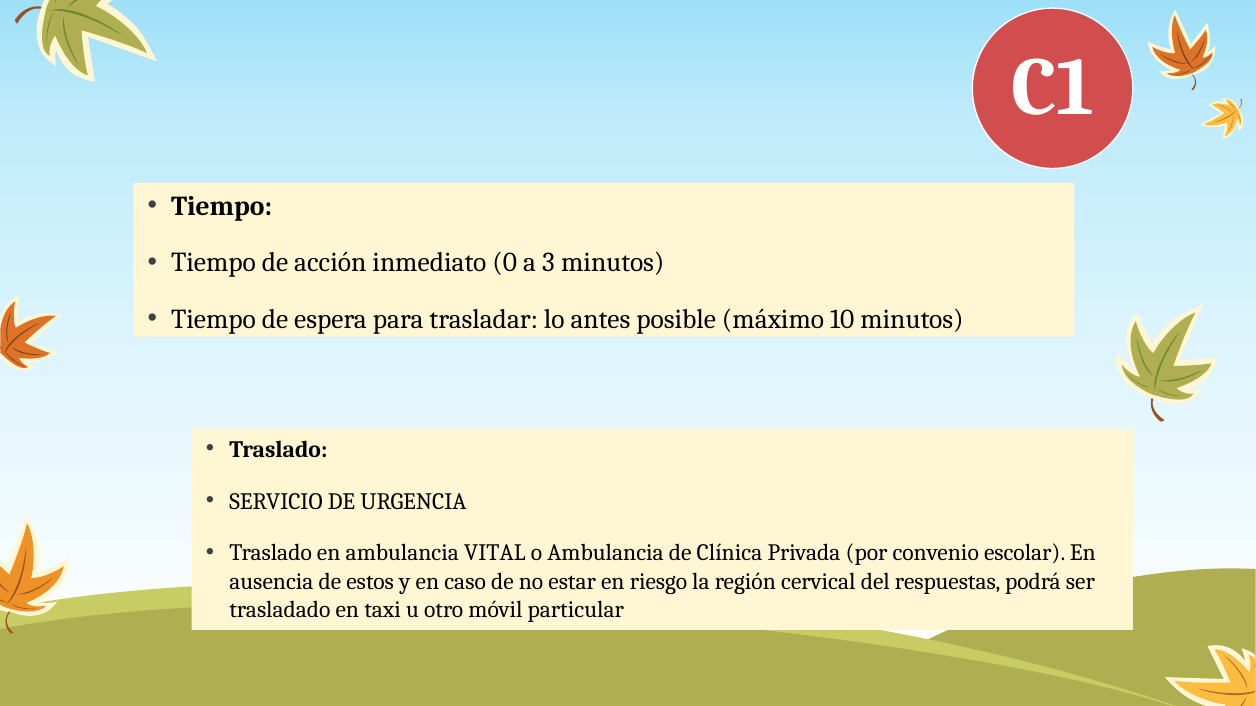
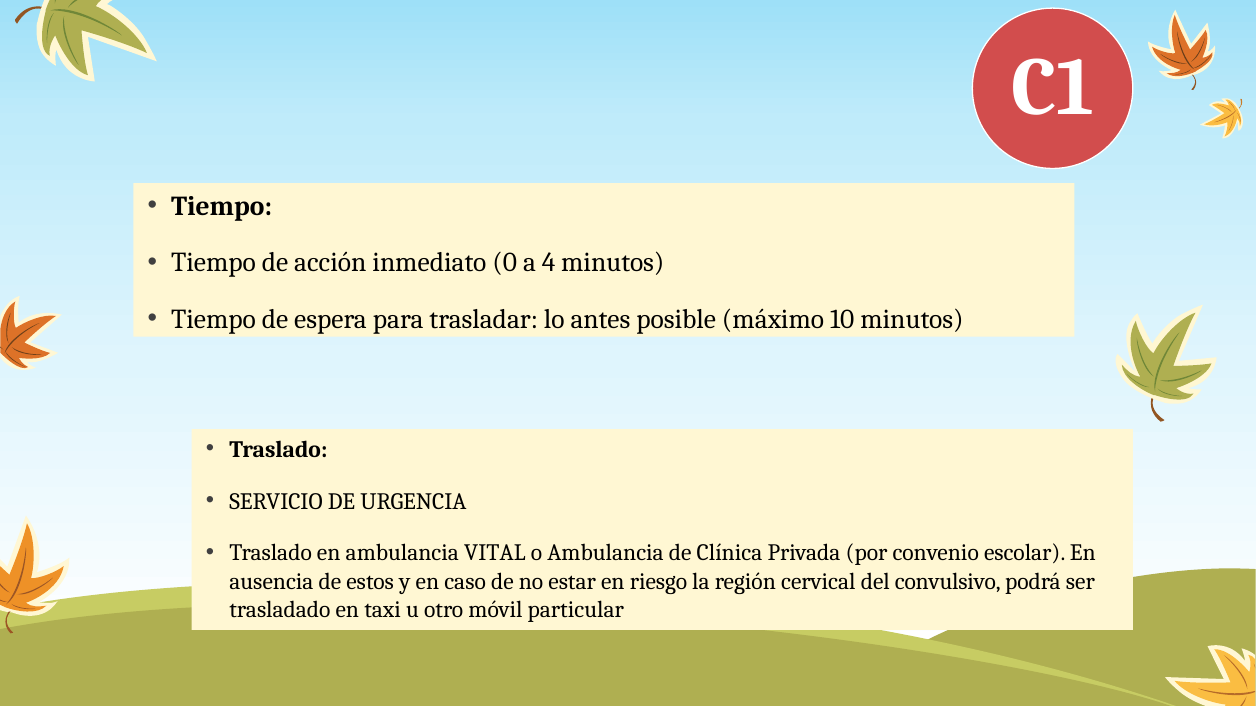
3: 3 -> 4 (549, 263)
respuestas: respuestas -> convulsivo (948, 582)
